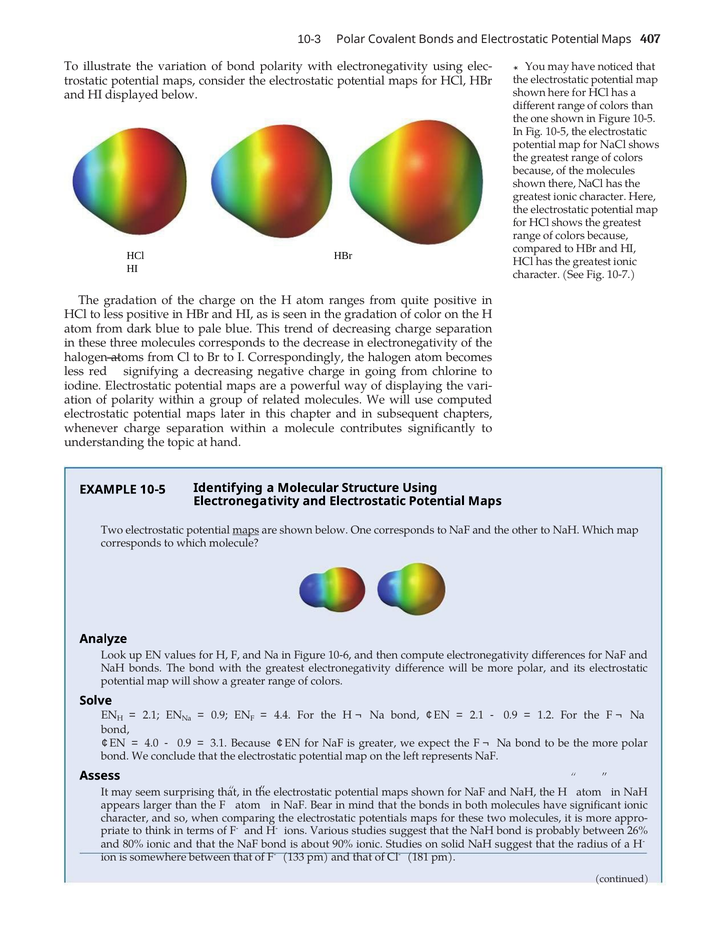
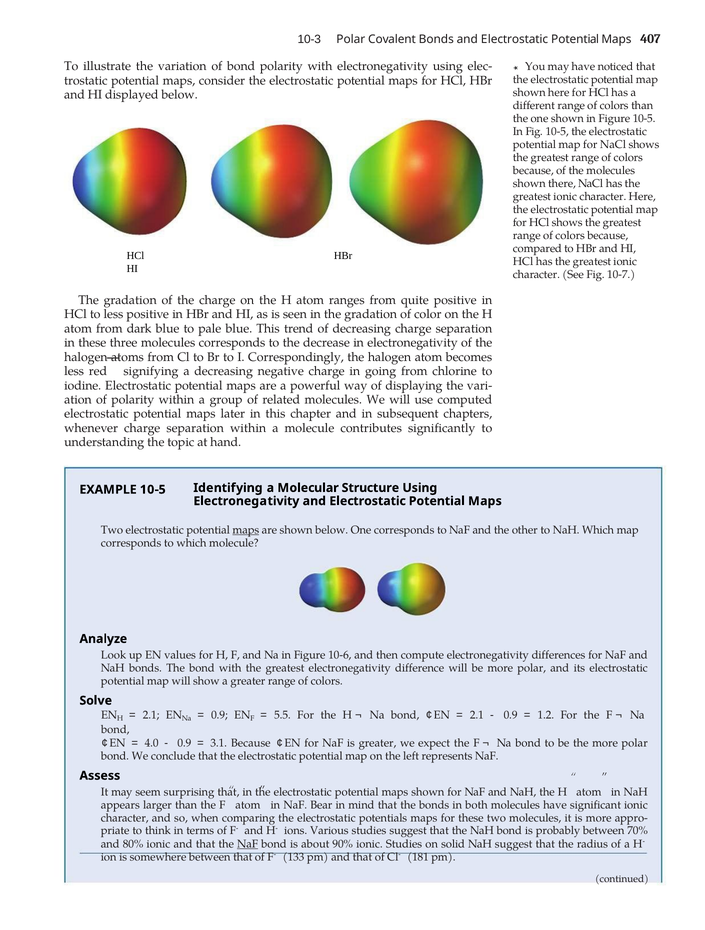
4.4: 4.4 -> 5.5 (282, 715)
26%: 26% -> 70% (638, 830)
NaF underline: none -> present (248, 843)
